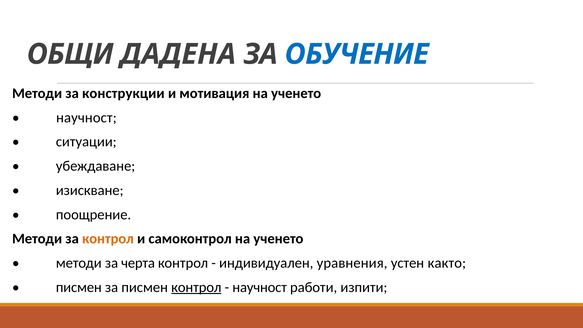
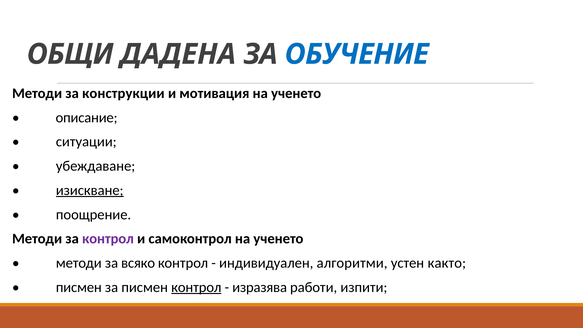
научност: научност -> описание (87, 118)
изискване underline: none -> present (90, 190)
контрол colour: orange -> purple (108, 239)
черта: черта -> всяко (138, 263)
уравнения: уравнения -> алгоритми (352, 263)
научност: научност -> изразява (260, 287)
